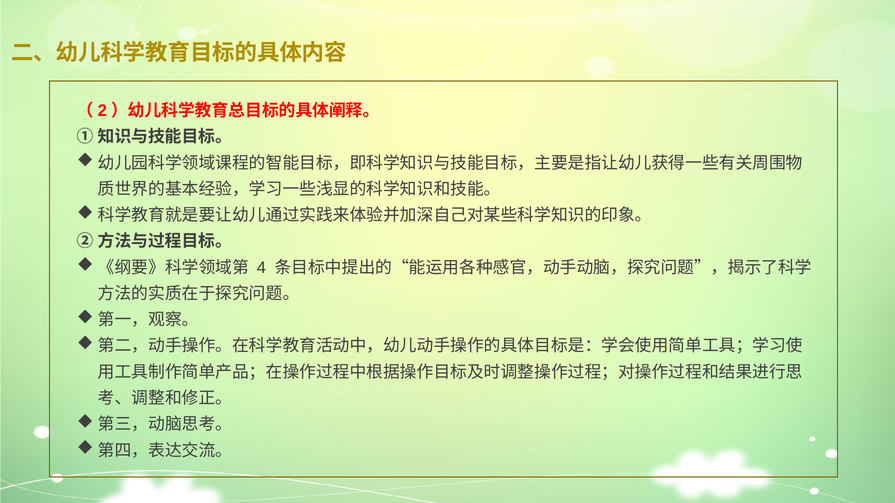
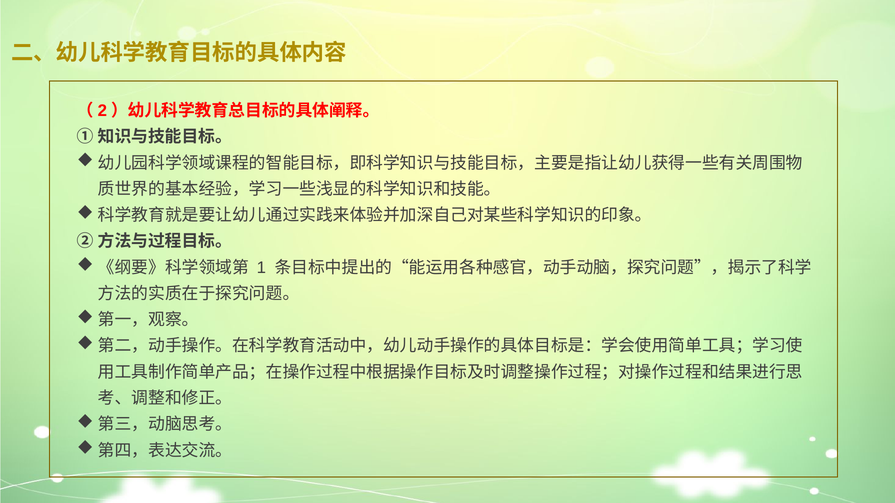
4: 4 -> 1 (261, 268)
